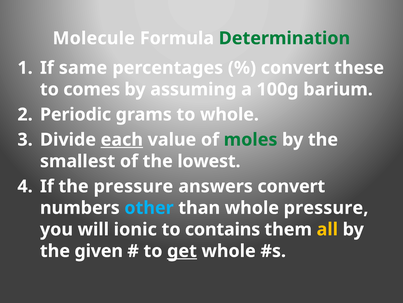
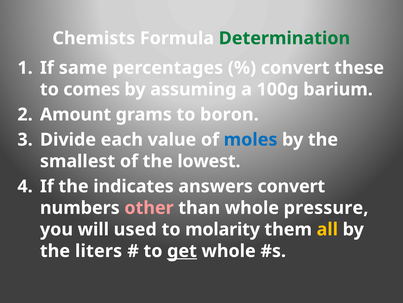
Molecule: Molecule -> Chemists (94, 38)
Periodic: Periodic -> Amount (76, 114)
to whole: whole -> boron (229, 114)
each underline: present -> none (122, 139)
moles colour: green -> blue (251, 139)
the pressure: pressure -> indicates (134, 186)
other colour: light blue -> pink (149, 207)
ionic: ionic -> used (135, 229)
contains: contains -> molarity (223, 229)
given: given -> liters (99, 250)
